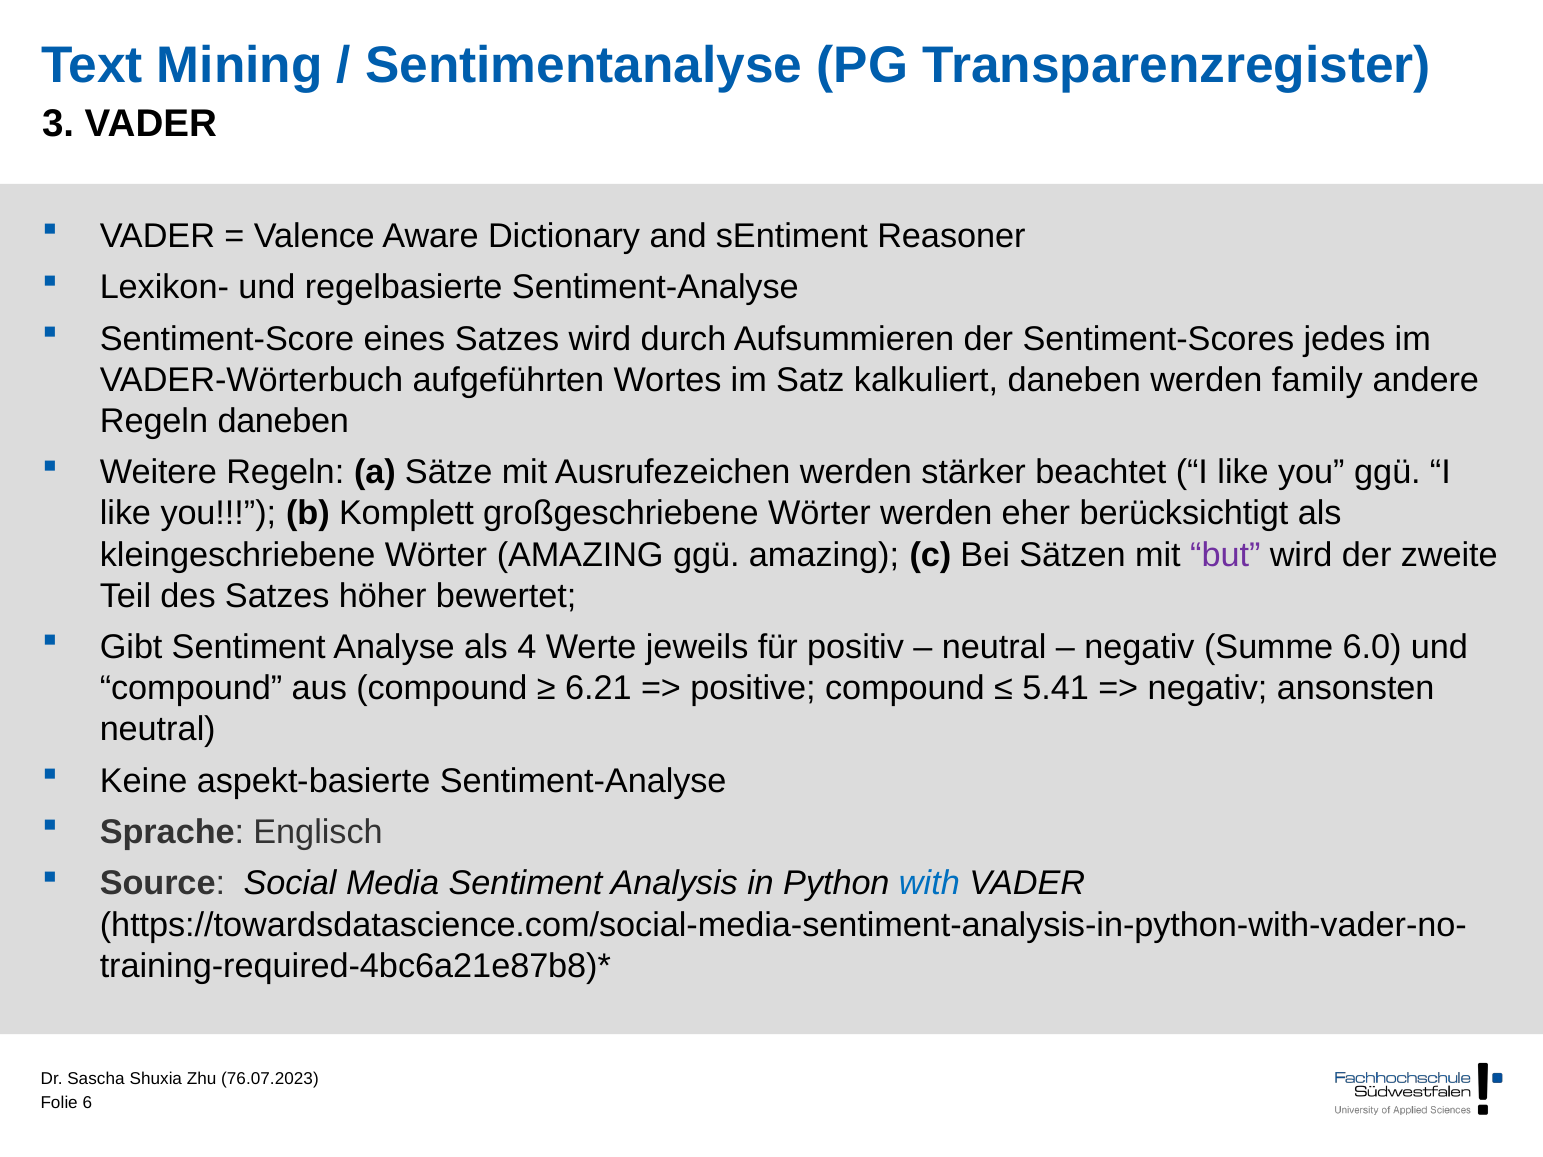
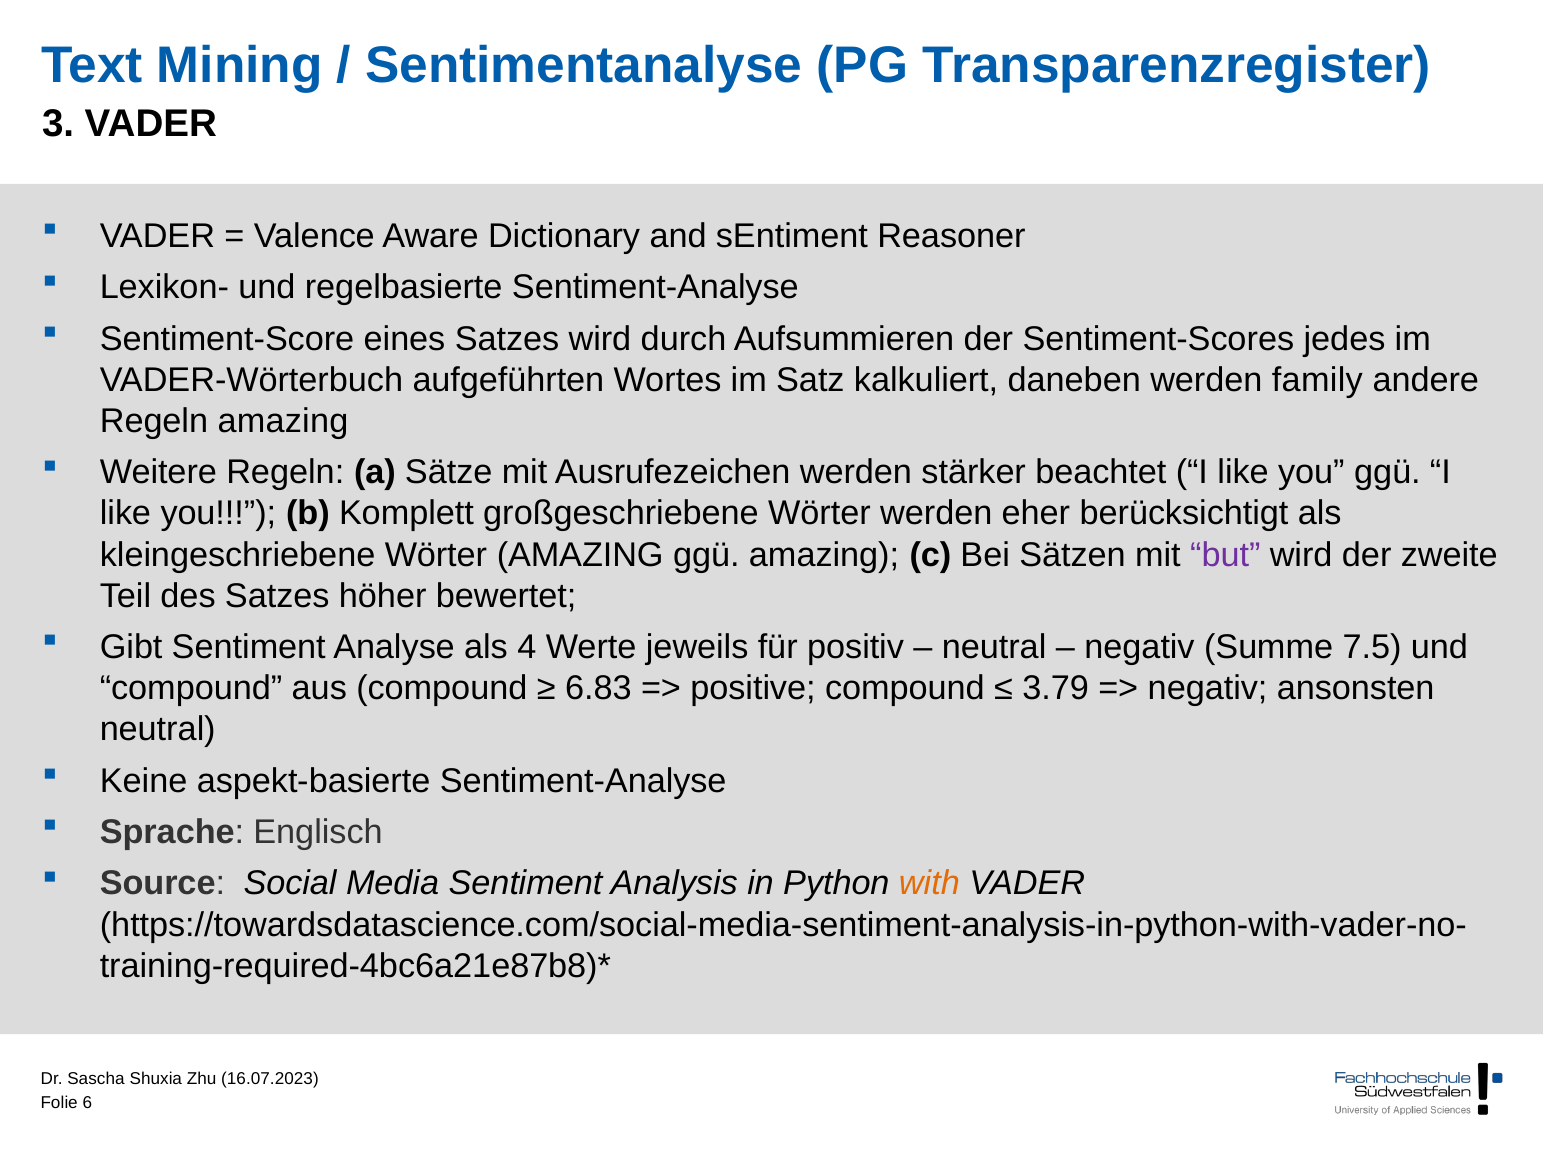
Regeln daneben: daneben -> amazing (283, 421)
6.0: 6.0 -> 7.5 (1372, 647)
6.21: 6.21 -> 6.83 (598, 689)
5.41: 5.41 -> 3.79 (1056, 689)
with colour: blue -> orange (929, 884)
76.07.2023: 76.07.2023 -> 16.07.2023 (270, 1079)
